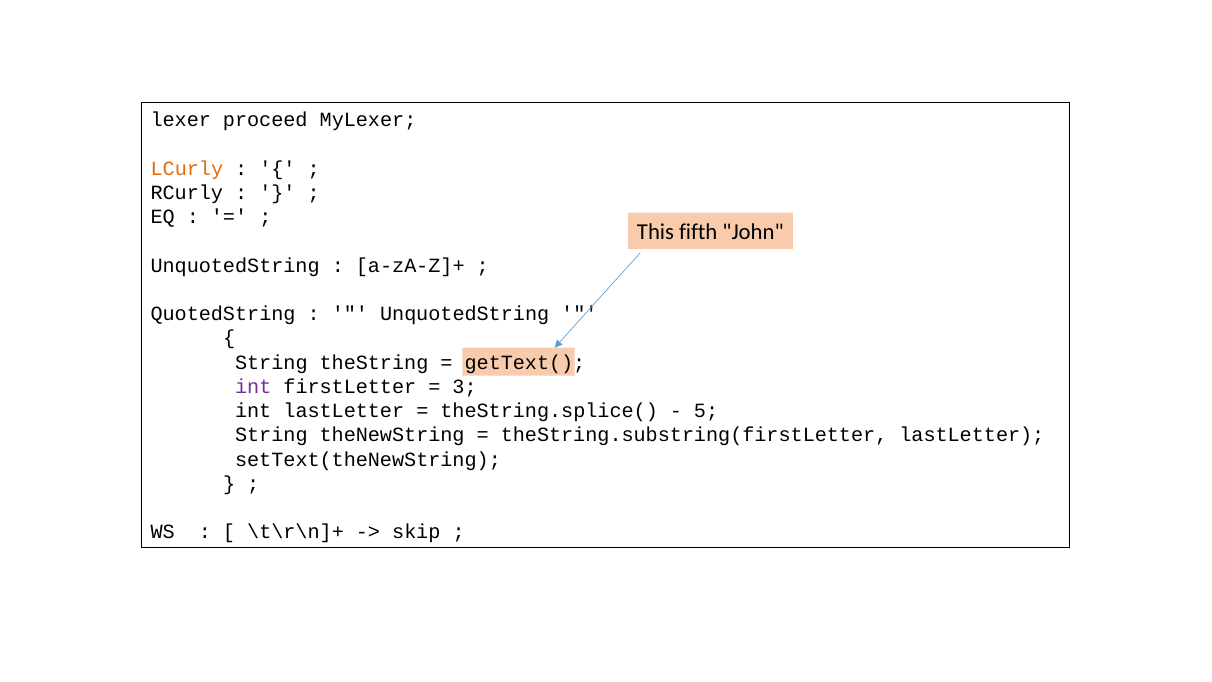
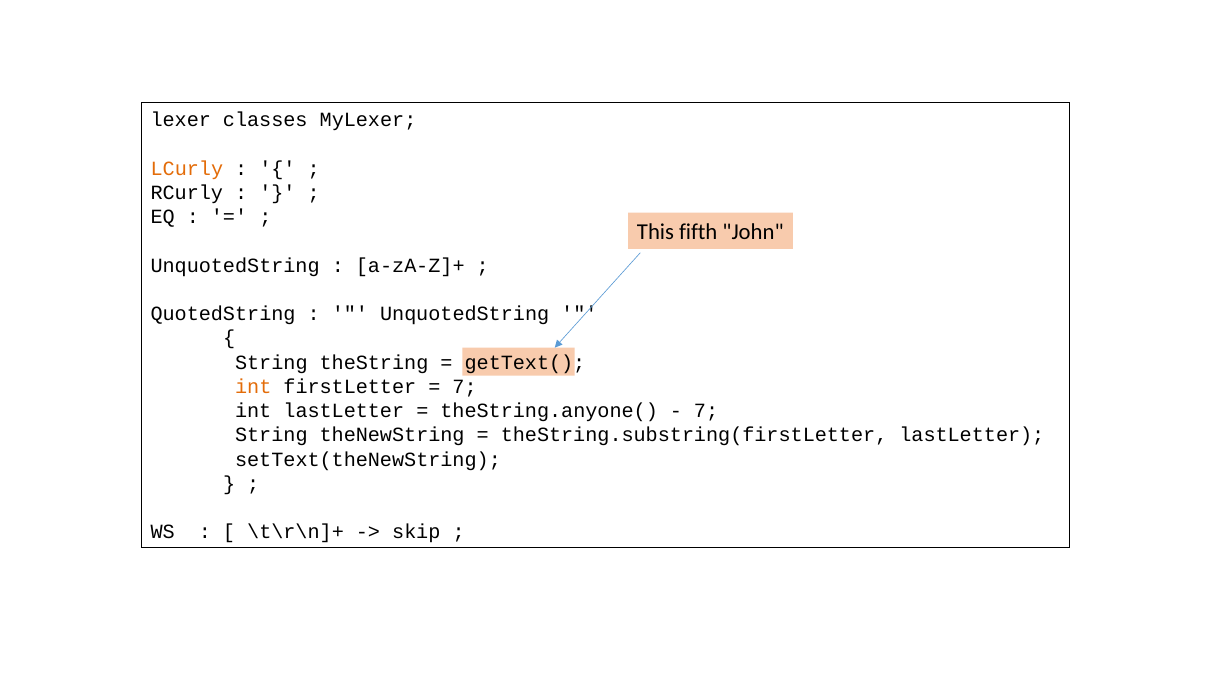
proceed: proceed -> classes (265, 120)
int colour: purple -> orange (253, 386)
3: 3 -> 7 (465, 386)
theString.splice(: theString.splice( -> theString.anyone( (549, 411)
5: 5 -> 7 (706, 411)
